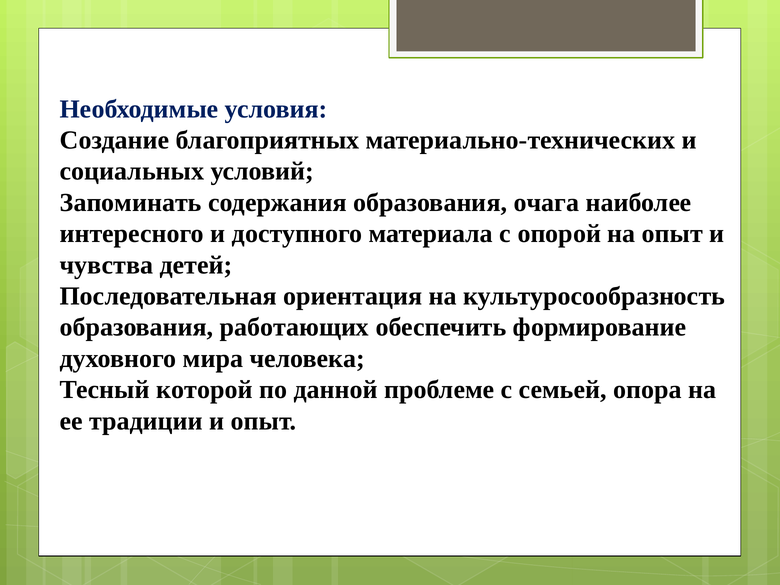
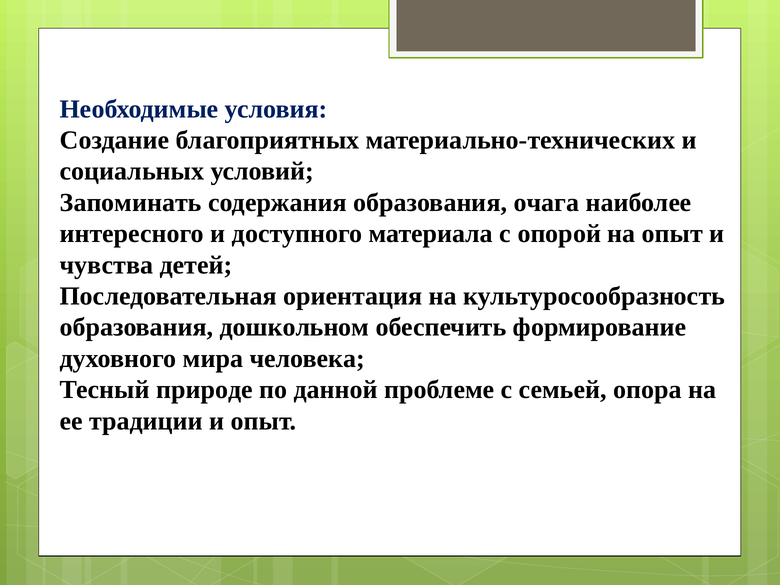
работающих: работающих -> дошкольном (295, 327)
которой: которой -> природе (204, 390)
